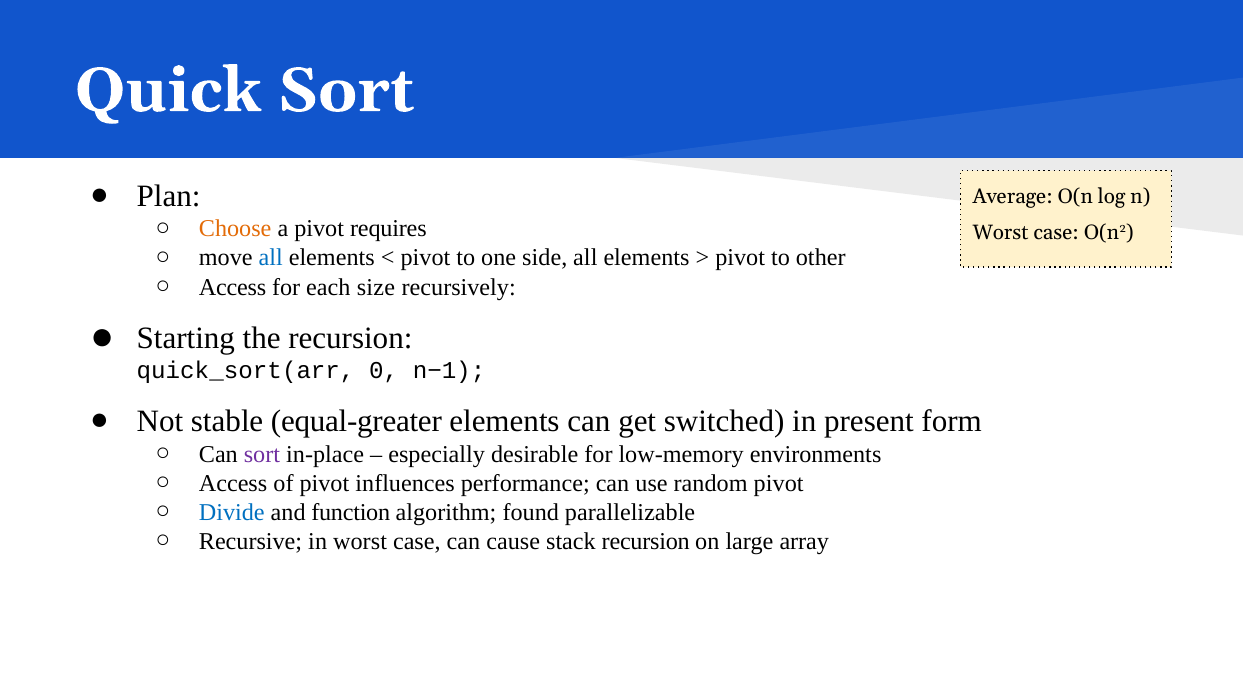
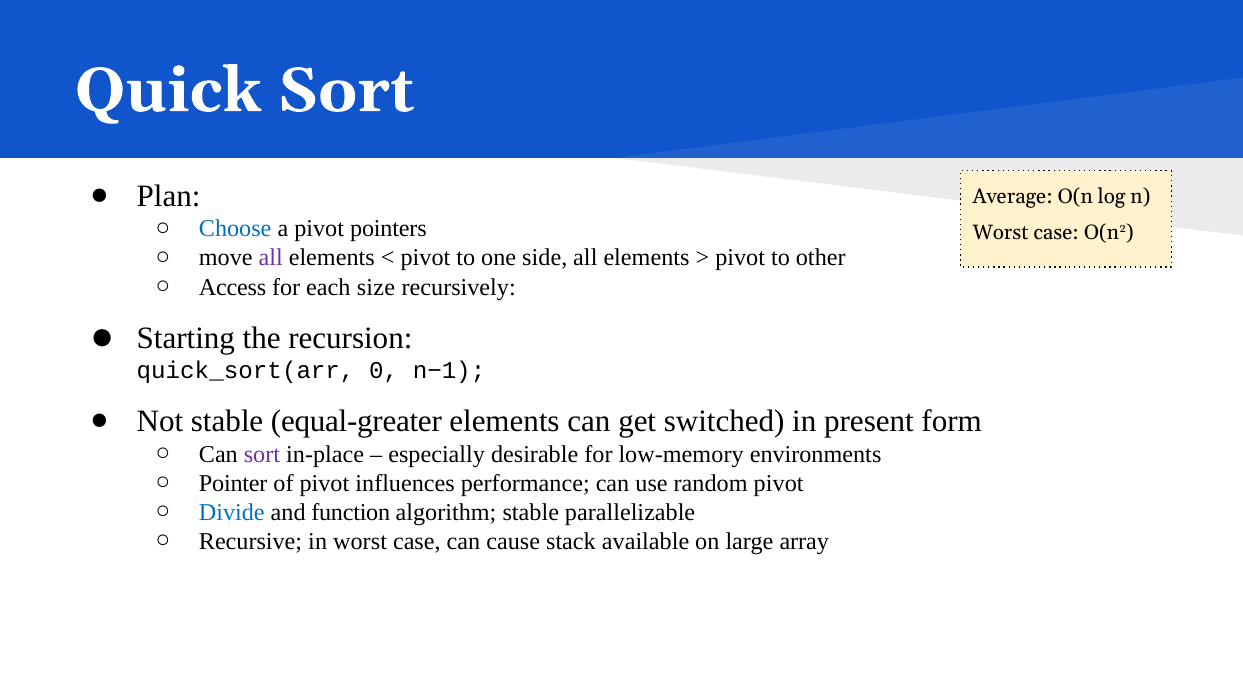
Choose colour: orange -> blue (235, 229)
requires: requires -> pointers (388, 229)
all colour: blue -> purple (271, 258)
Access: Access -> Pointer (233, 483)
algorithm found: found -> stable (531, 512)
stack recursion: recursion -> available (646, 541)
